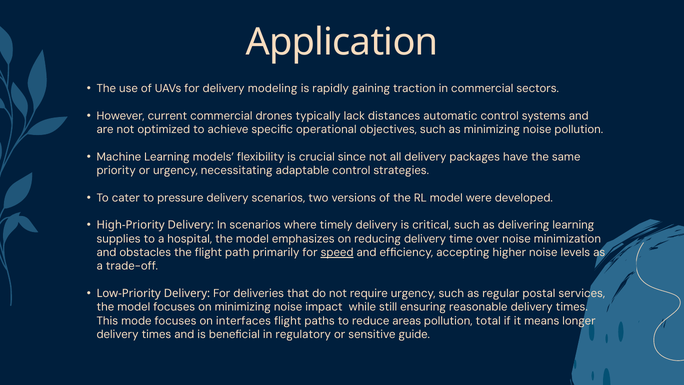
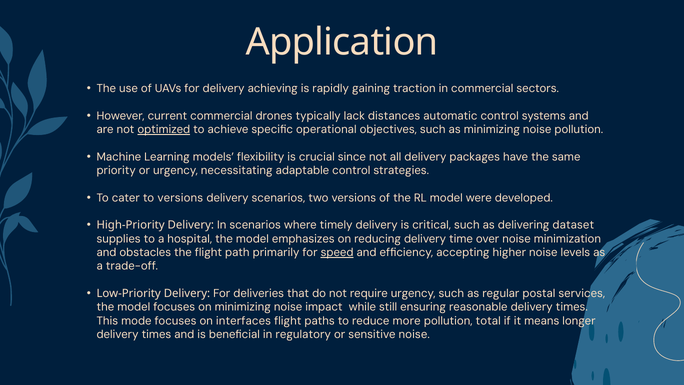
modeling: modeling -> achieving (273, 89)
optimized underline: none -> present (164, 129)
to pressure: pressure -> versions (180, 198)
delivering learning: learning -> dataset (573, 225)
areas: areas -> more (407, 321)
sensitive guide: guide -> noise (414, 334)
